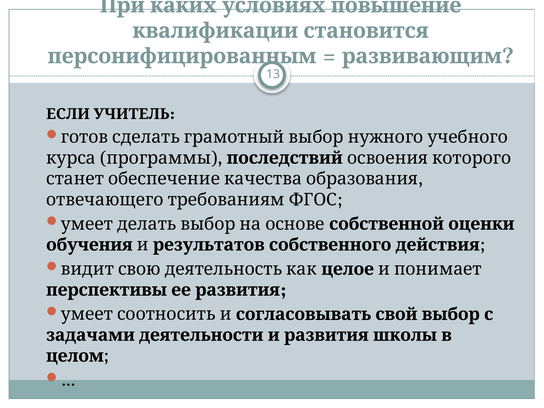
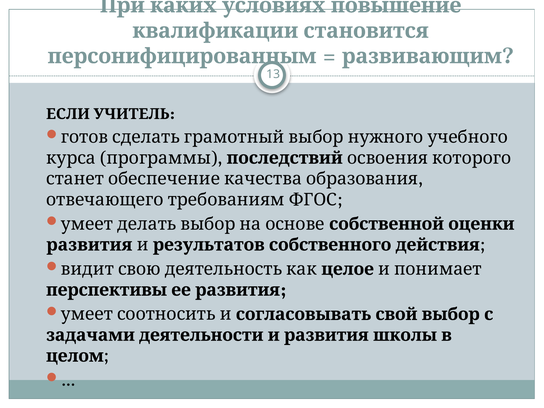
обучения: обучения -> развития (89, 245)
